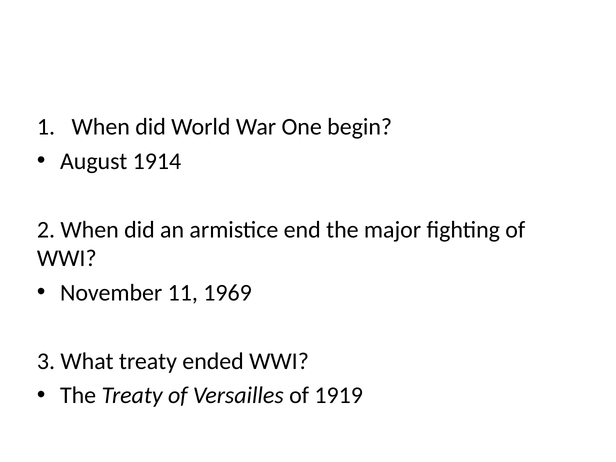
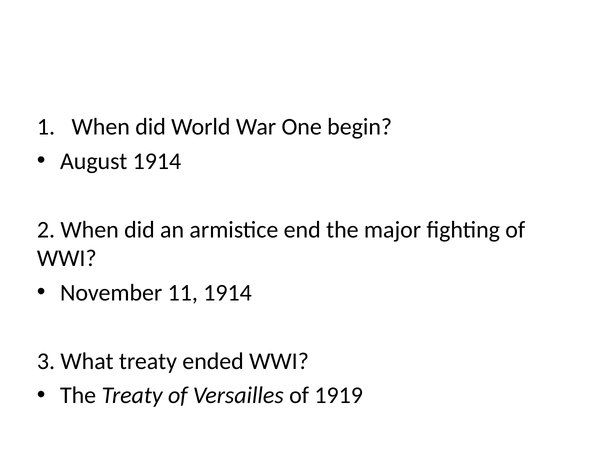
11 1969: 1969 -> 1914 (228, 293)
